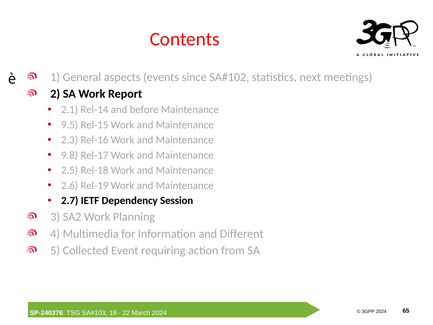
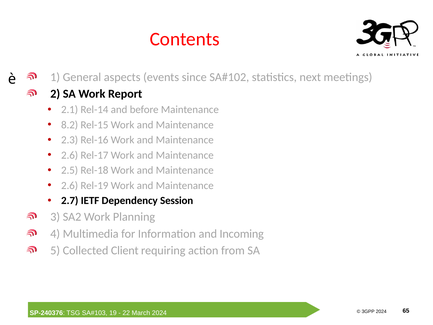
9.5: 9.5 -> 8.2 (70, 125)
9.8: 9.8 -> 2.6 (70, 155)
Different: Different -> Incoming (242, 234)
Event: Event -> Client (125, 250)
